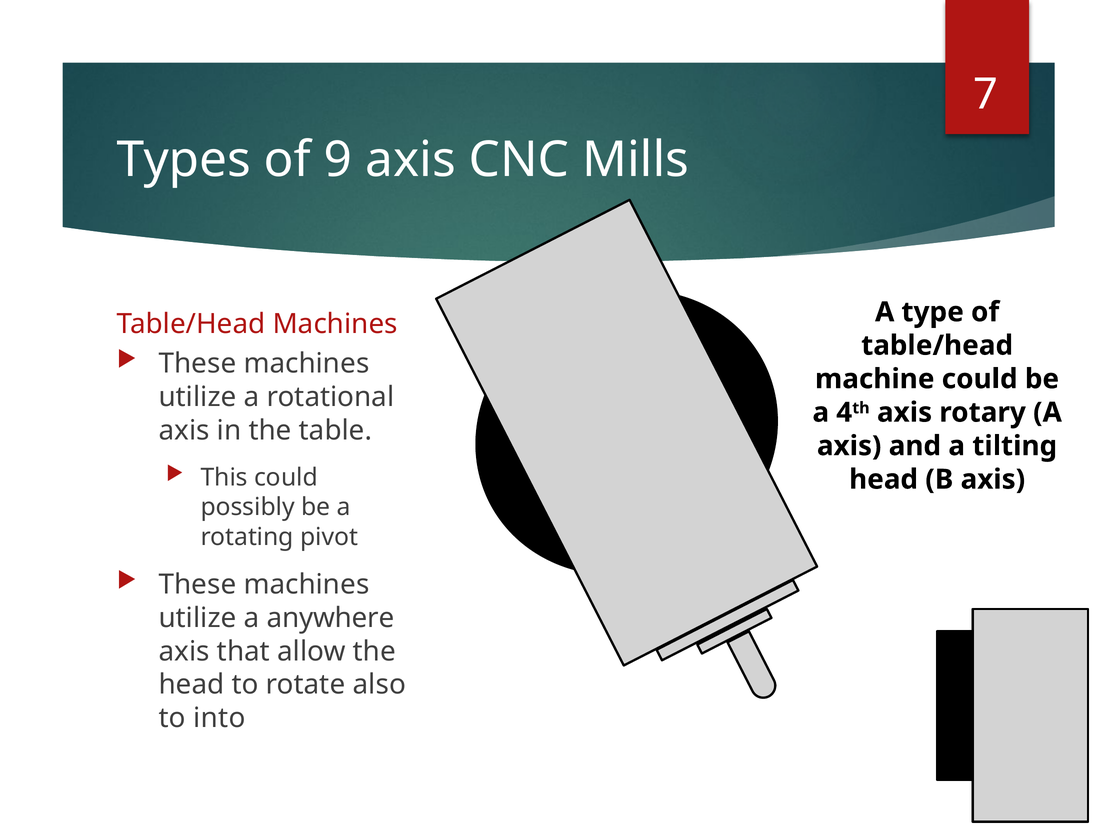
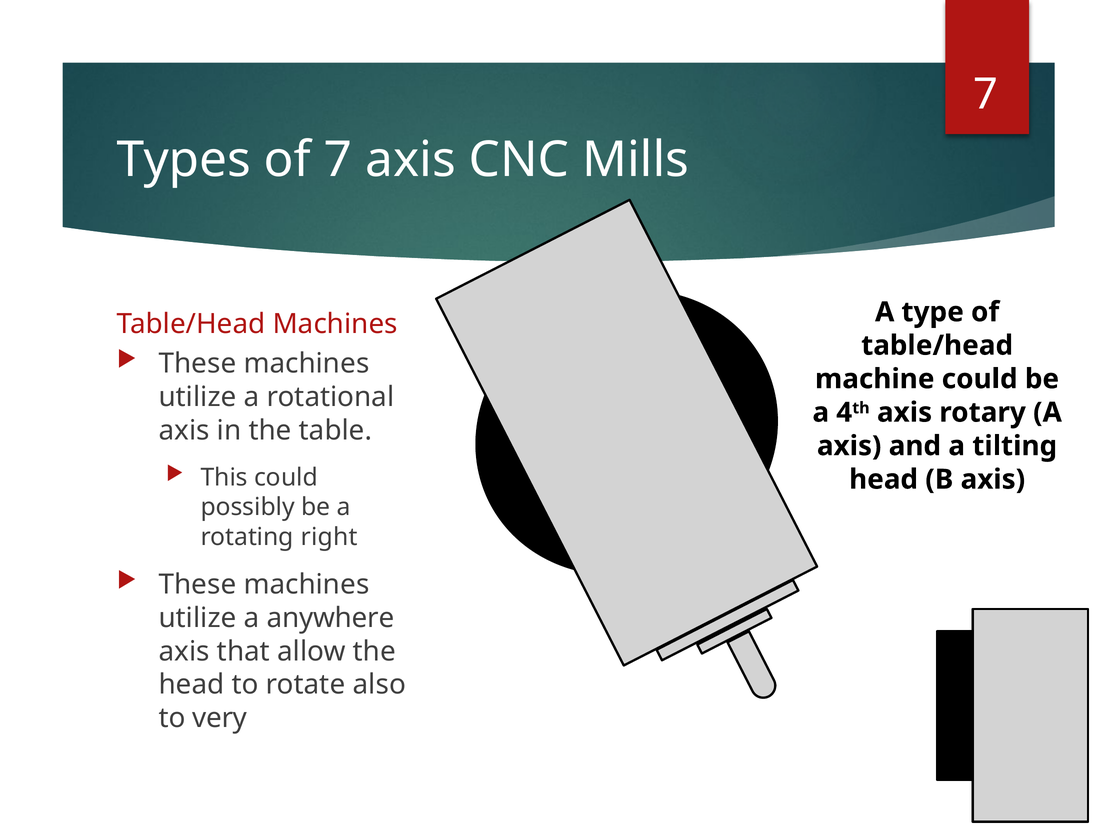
of 9: 9 -> 7 (338, 160)
pivot: pivot -> right (329, 537)
into: into -> very (220, 718)
